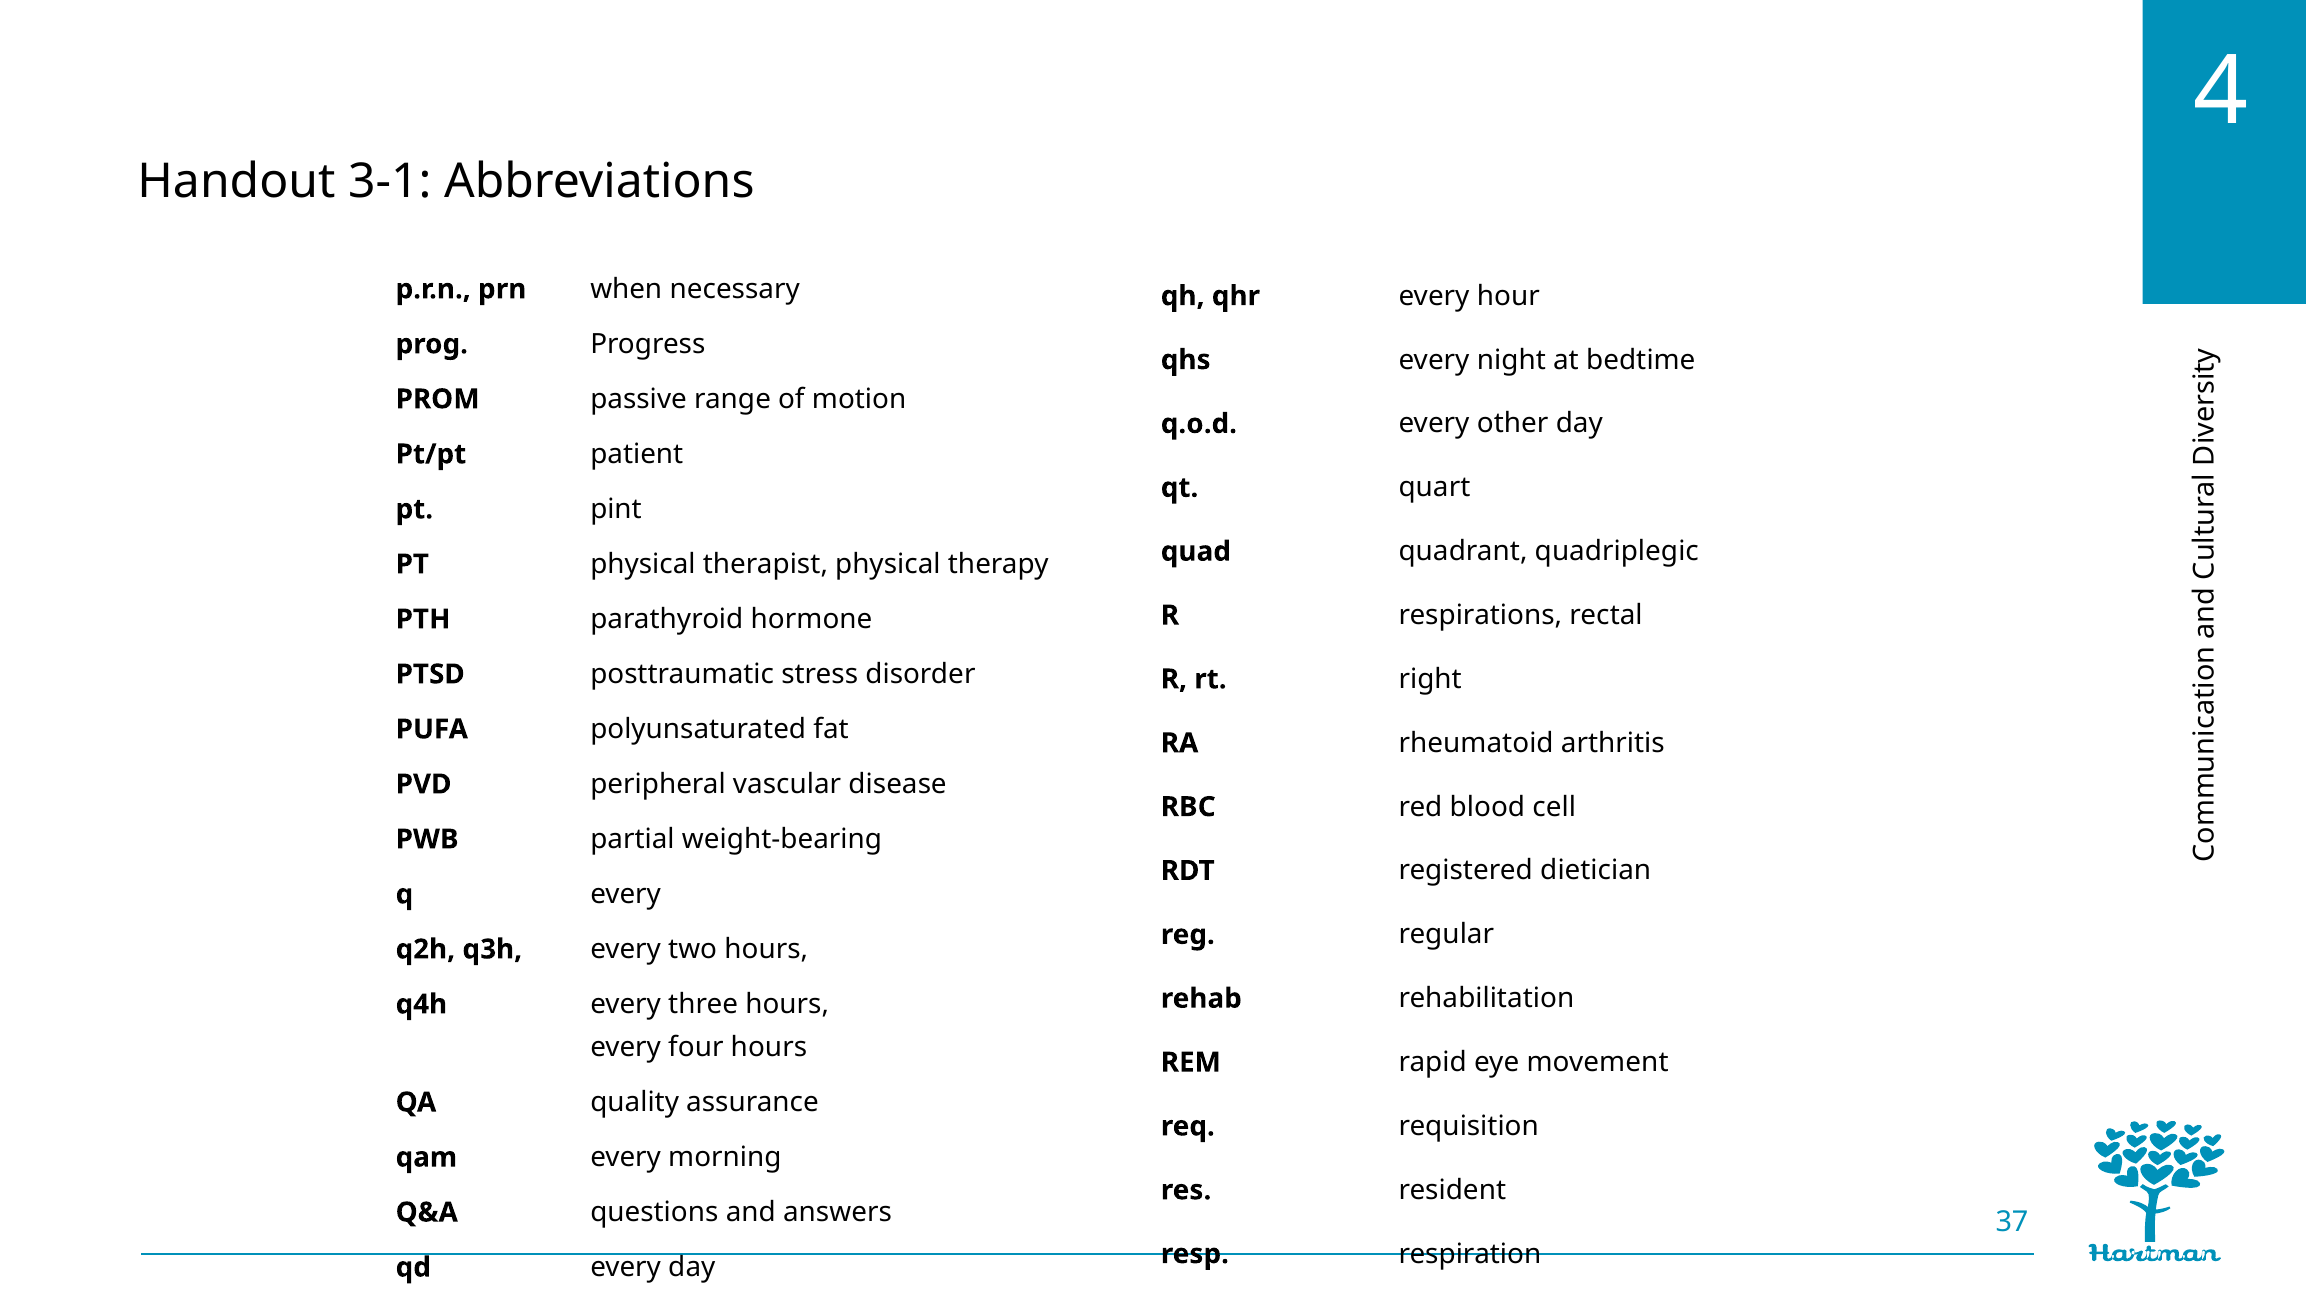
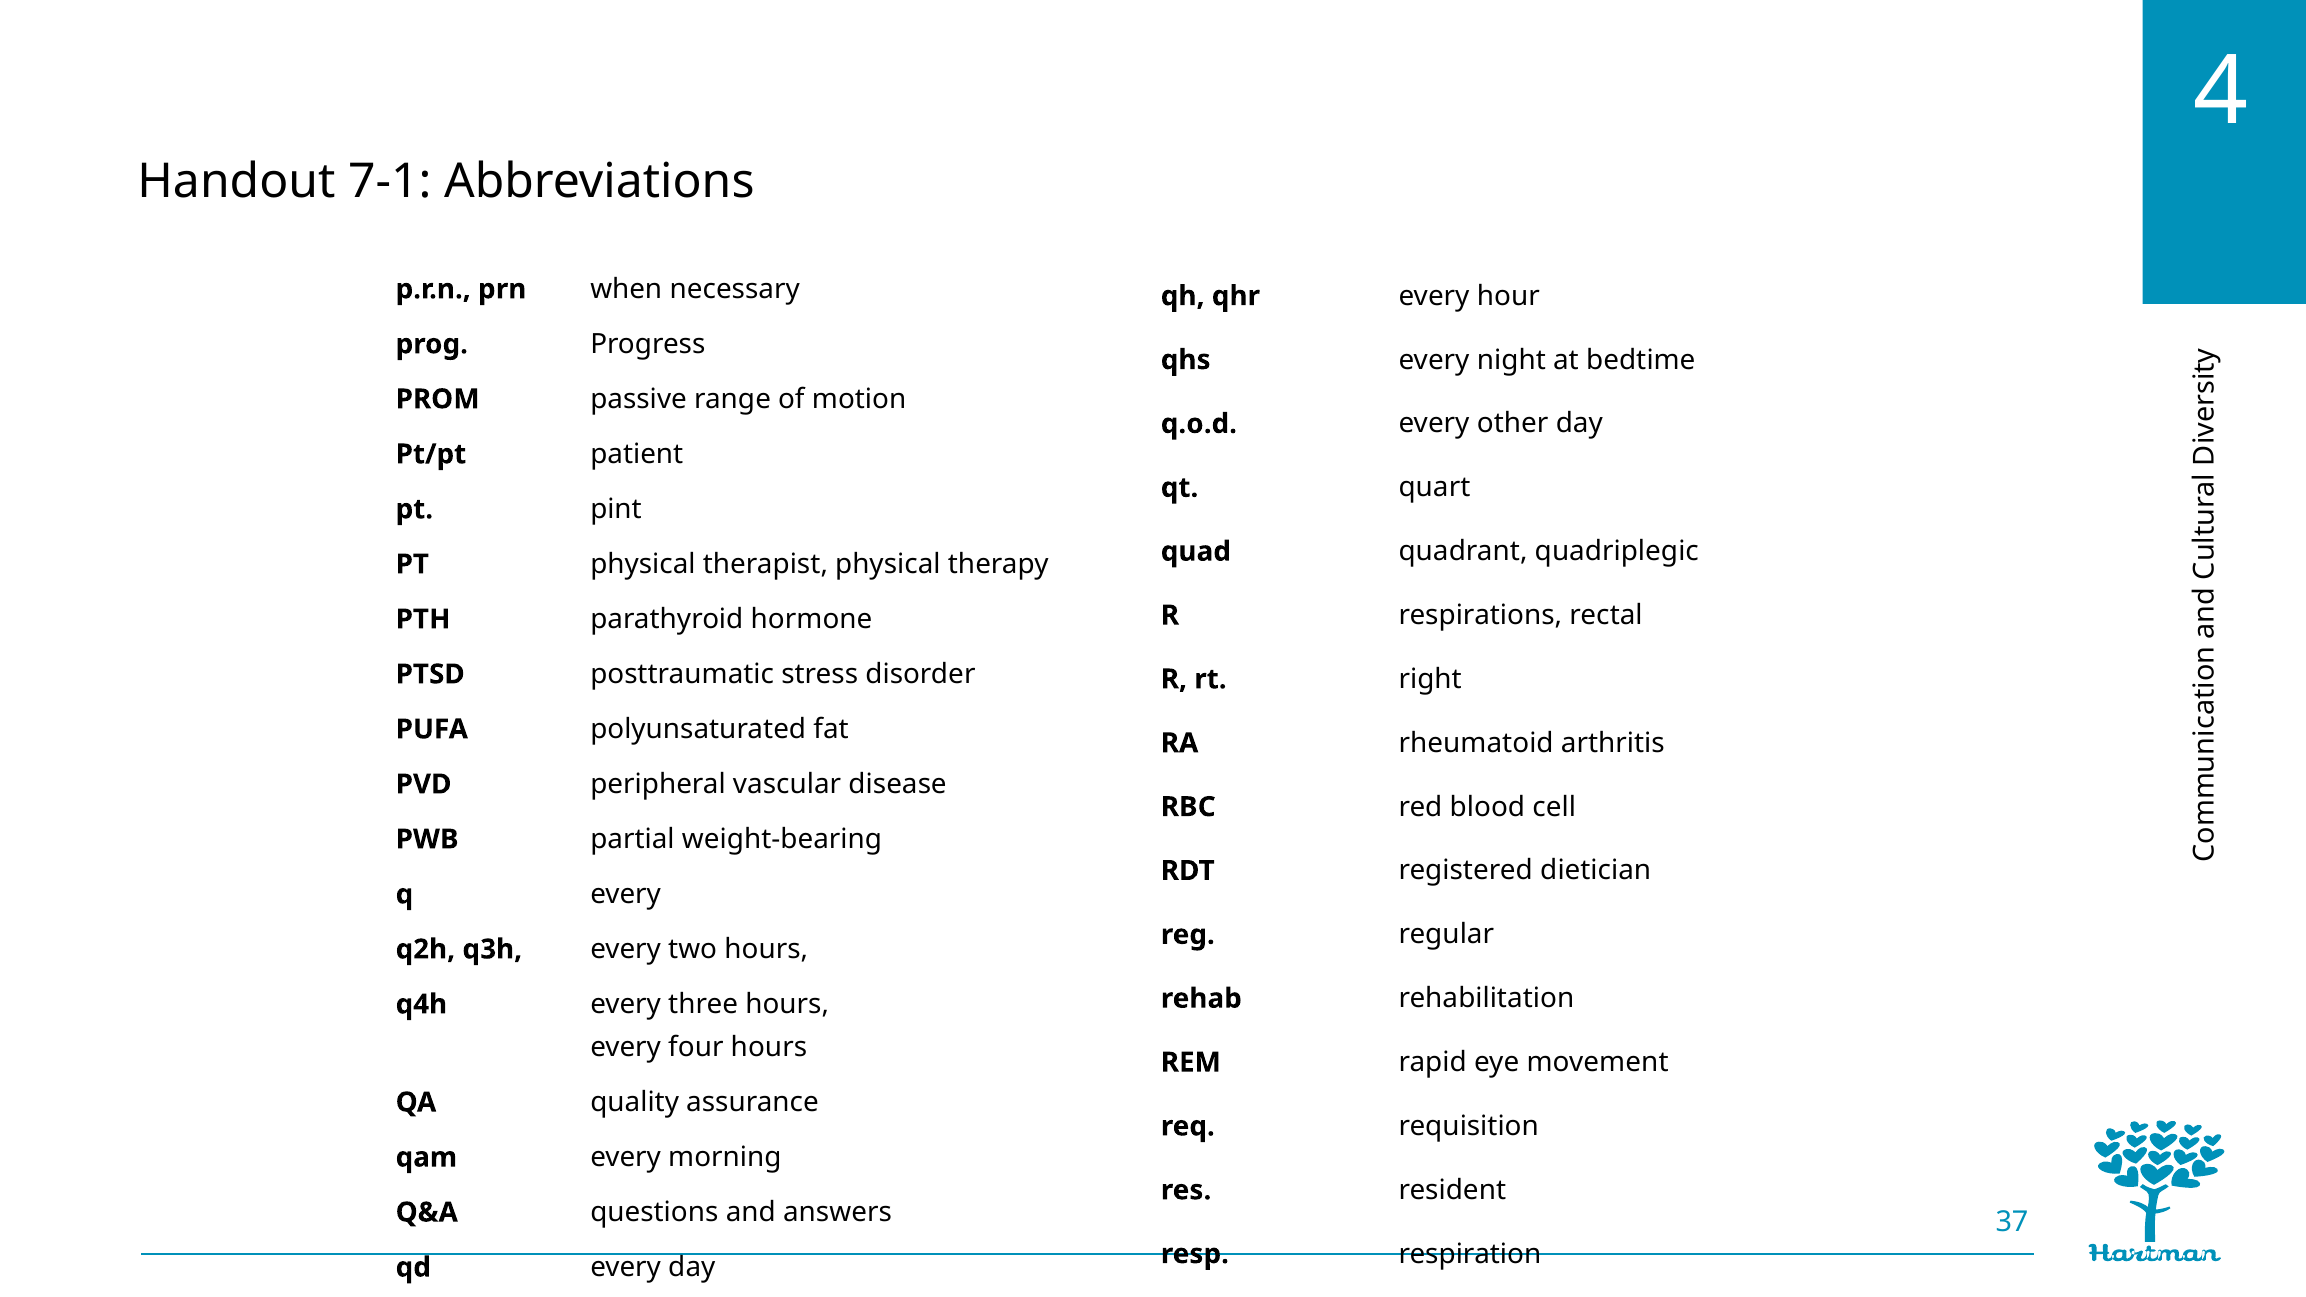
3-1: 3-1 -> 7-1 (390, 182)
